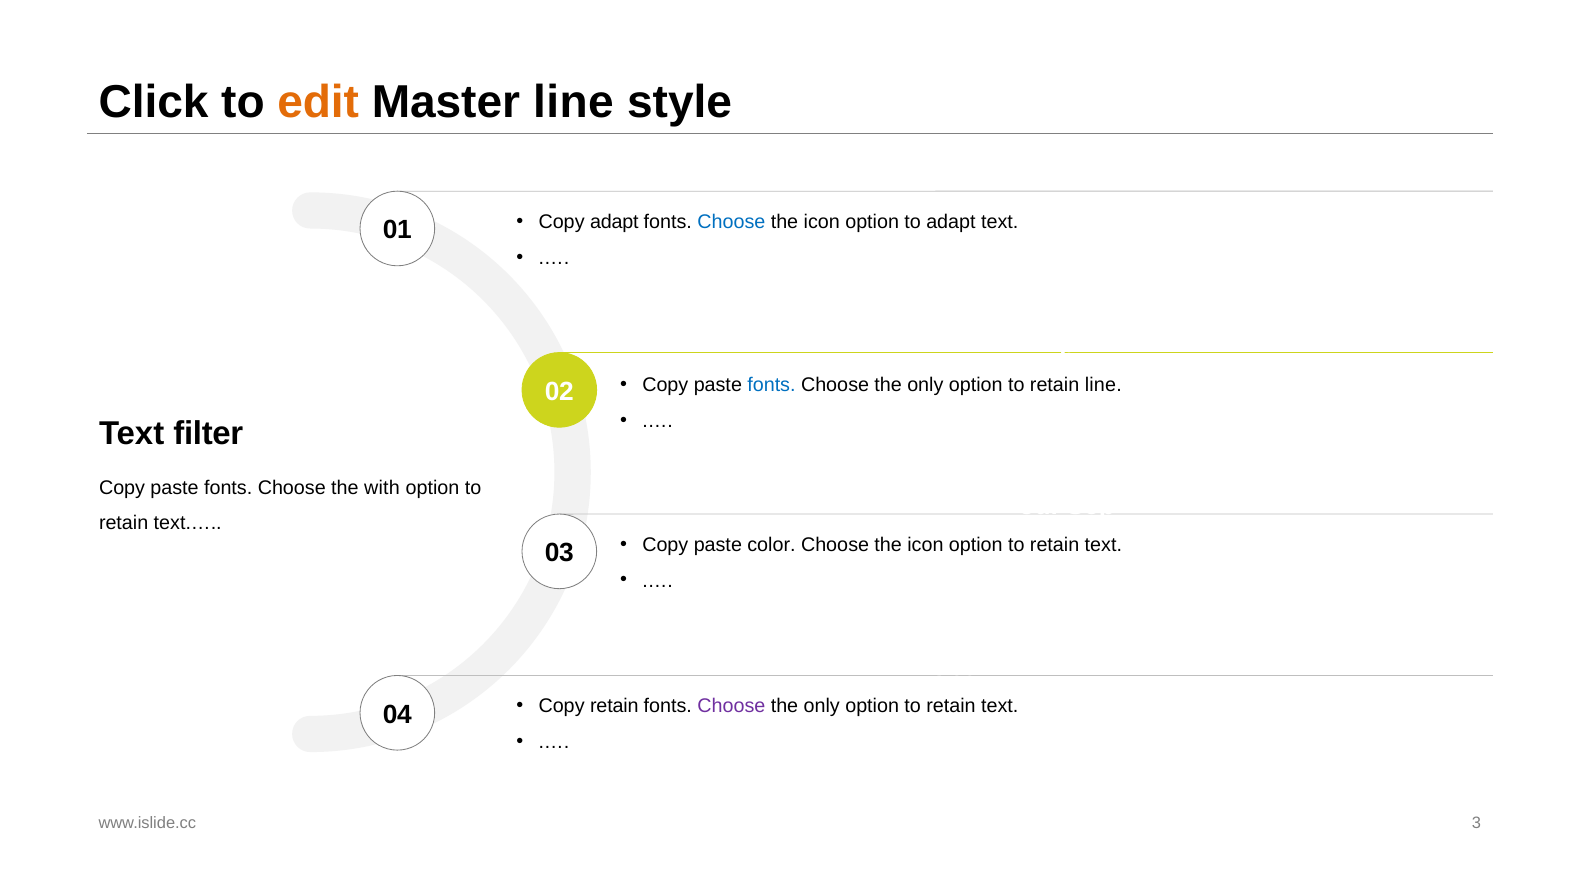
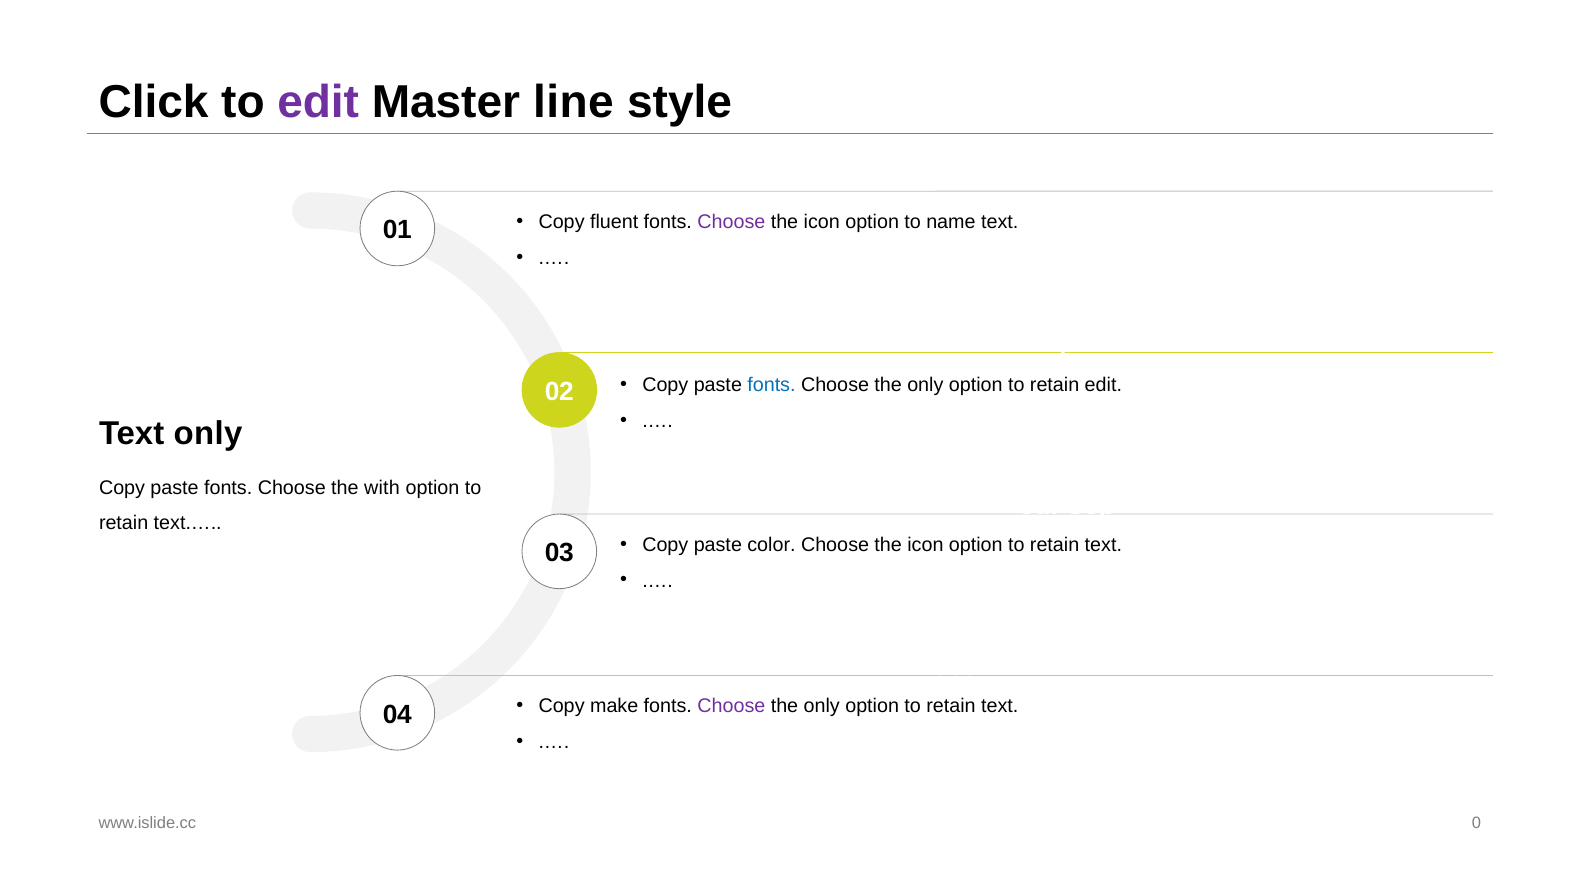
edit colour: orange -> purple (318, 102)
Copy adapt: adapt -> fluent (614, 222)
Choose colour: blue -> purple (731, 222)
to adapt: adapt -> name (951, 222)
line: line -> edit (1103, 385)
Text filter: filter -> only (208, 433)
Copy retain: retain -> make (614, 706)
3: 3 -> 0 (1477, 823)
